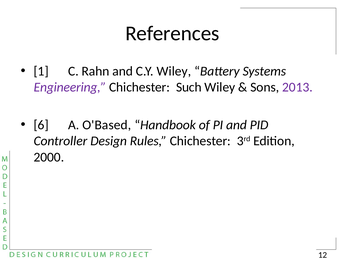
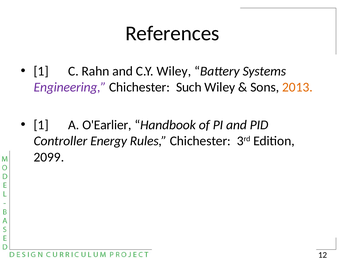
2013 colour: purple -> orange (297, 87)
6: 6 -> 1 (41, 125)
O'Based: O'Based -> O'Earlier (107, 125)
Design: Design -> Energy (109, 141)
2000: 2000 -> 2099 (49, 157)
